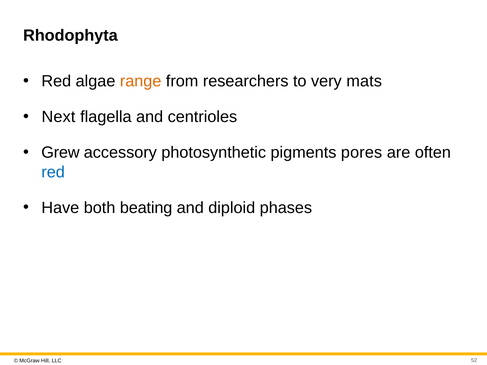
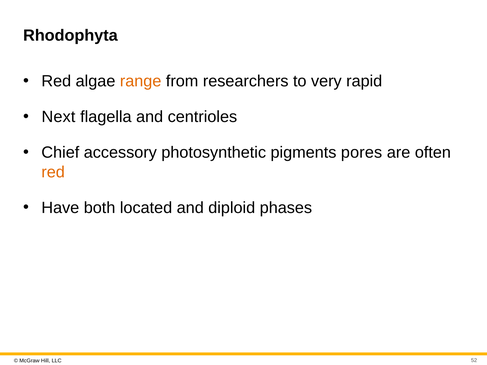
mats: mats -> rapid (364, 81)
Grew: Grew -> Chief (60, 153)
red colour: blue -> orange (53, 172)
beating: beating -> located (146, 208)
